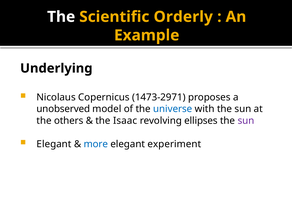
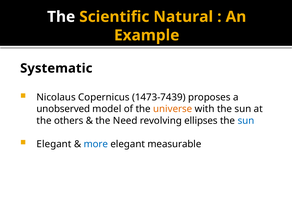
Orderly: Orderly -> Natural (183, 17)
Underlying: Underlying -> Systematic (56, 68)
1473-2971: 1473-2971 -> 1473-7439 (159, 97)
universe colour: blue -> orange (173, 109)
Isaac: Isaac -> Need (125, 121)
sun colour: purple -> blue (246, 121)
experiment: experiment -> measurable (174, 144)
